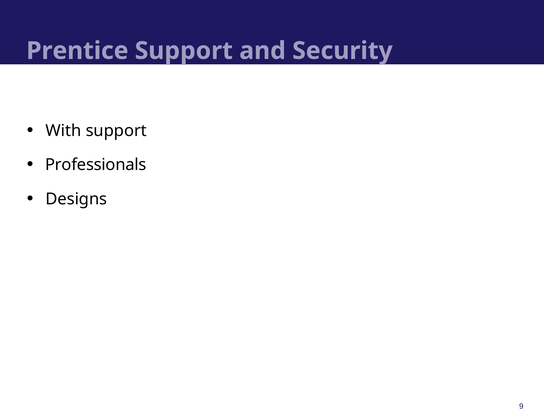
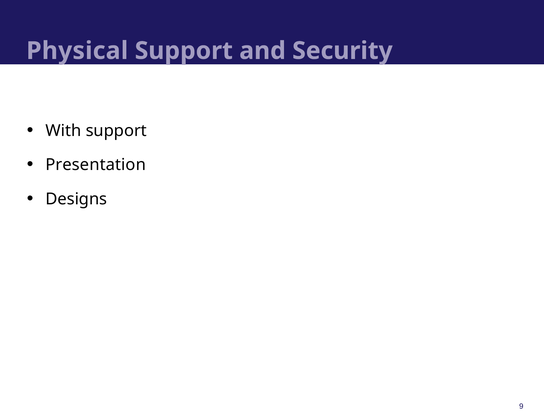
Prentice: Prentice -> Physical (77, 51)
Professionals: Professionals -> Presentation (96, 165)
